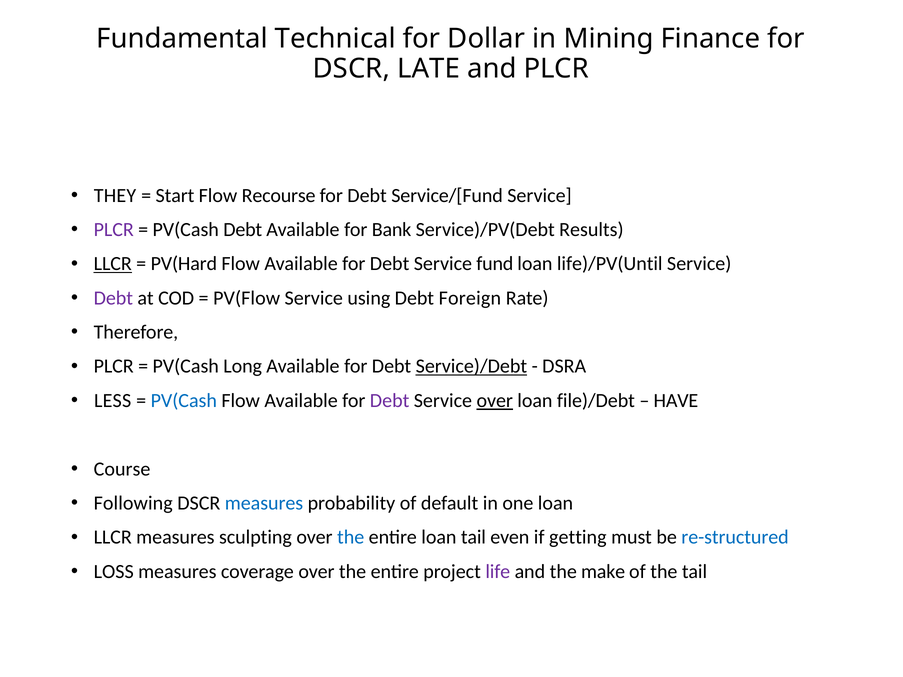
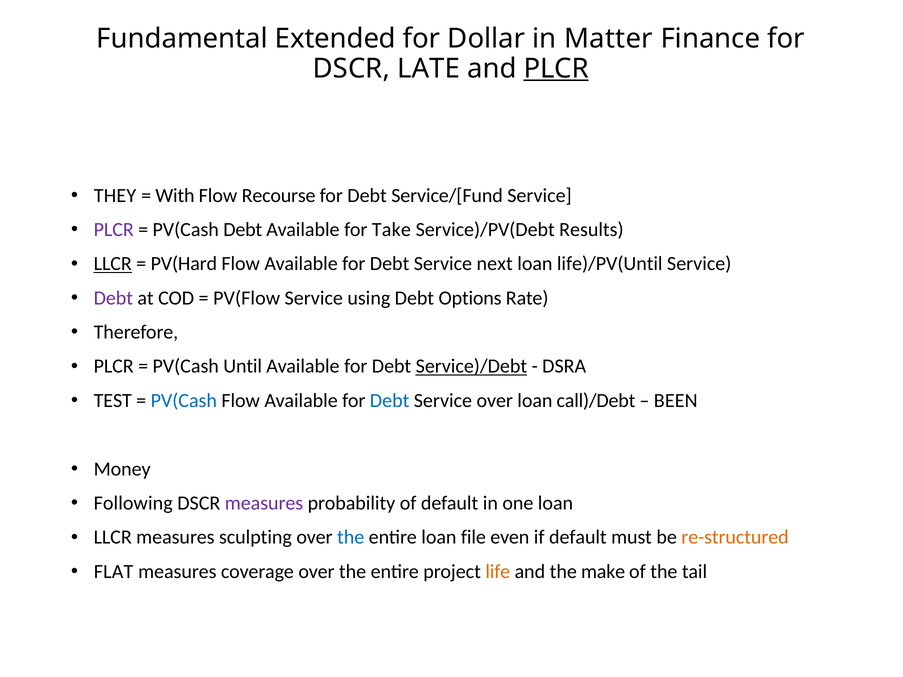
Technical: Technical -> Extended (335, 39)
Mining: Mining -> Matter (608, 39)
PLCR underline: none -> present (556, 69)
Start: Start -> With (175, 195)
Bank: Bank -> Take (391, 230)
fund: fund -> next (495, 264)
Foreign: Foreign -> Options (470, 298)
Long: Long -> Until (243, 366)
LESS: LESS -> TEST (113, 401)
Debt colour: purple -> blue (390, 401)
over underline: present -> none (495, 401)
file)/Debt: file)/Debt -> call)/Debt (596, 401)
HAVE: HAVE -> BEEN (676, 401)
Course: Course -> Money (122, 469)
measures colour: blue -> purple (264, 503)
loan tail: tail -> file (473, 537)
if getting: getting -> default (578, 537)
re-structured colour: blue -> orange (735, 537)
LOSS: LOSS -> FLAT (114, 572)
life colour: purple -> orange (498, 572)
